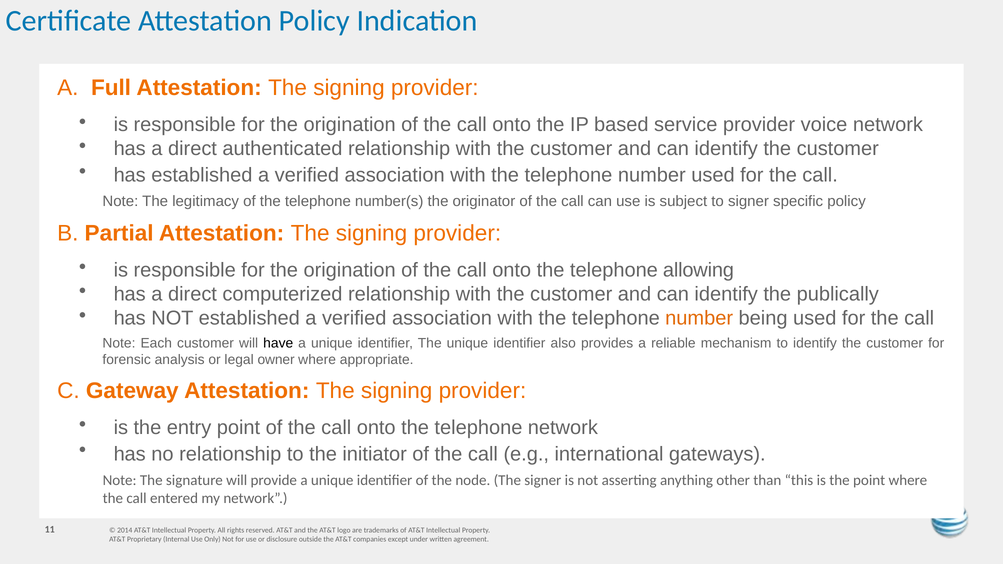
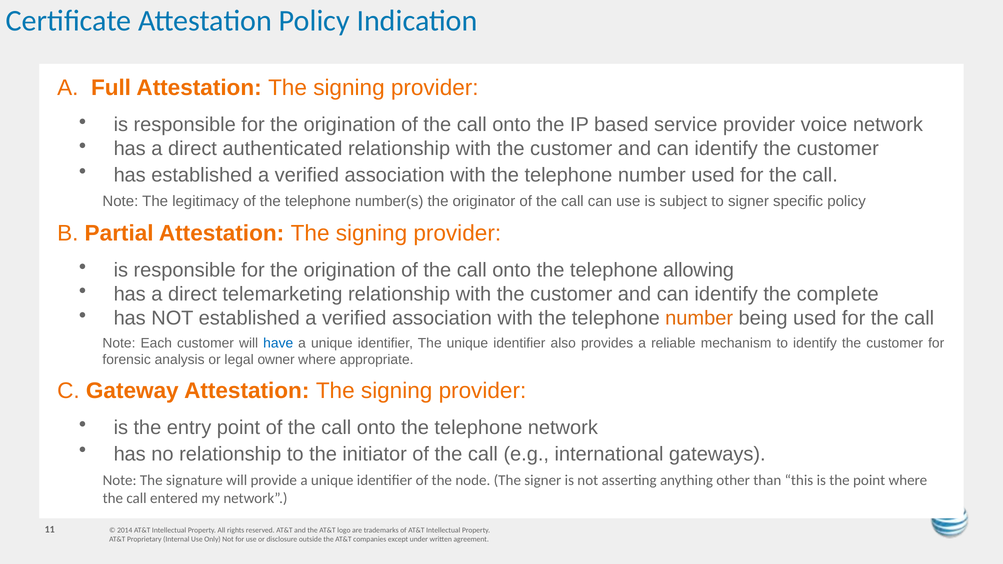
computerized: computerized -> telemarketing (282, 294)
publically: publically -> complete (838, 294)
have colour: black -> blue (278, 343)
